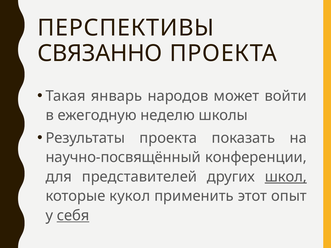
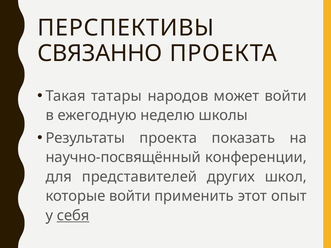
январь: январь -> татары (116, 96)
школ underline: present -> none (286, 177)
которые кукол: кукол -> войти (130, 196)
